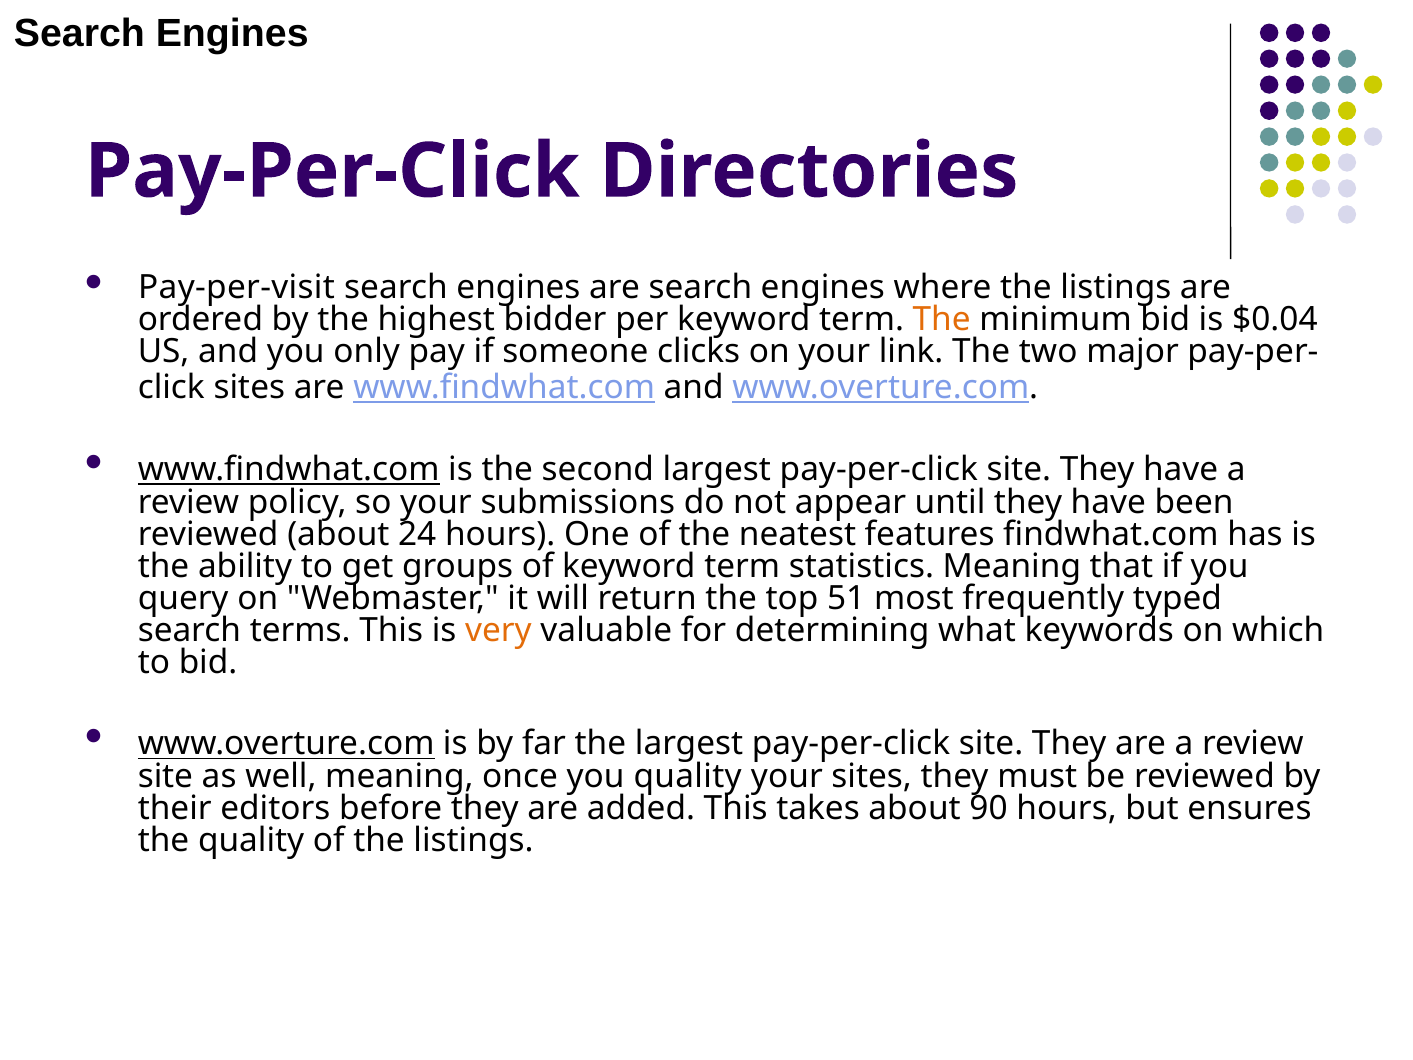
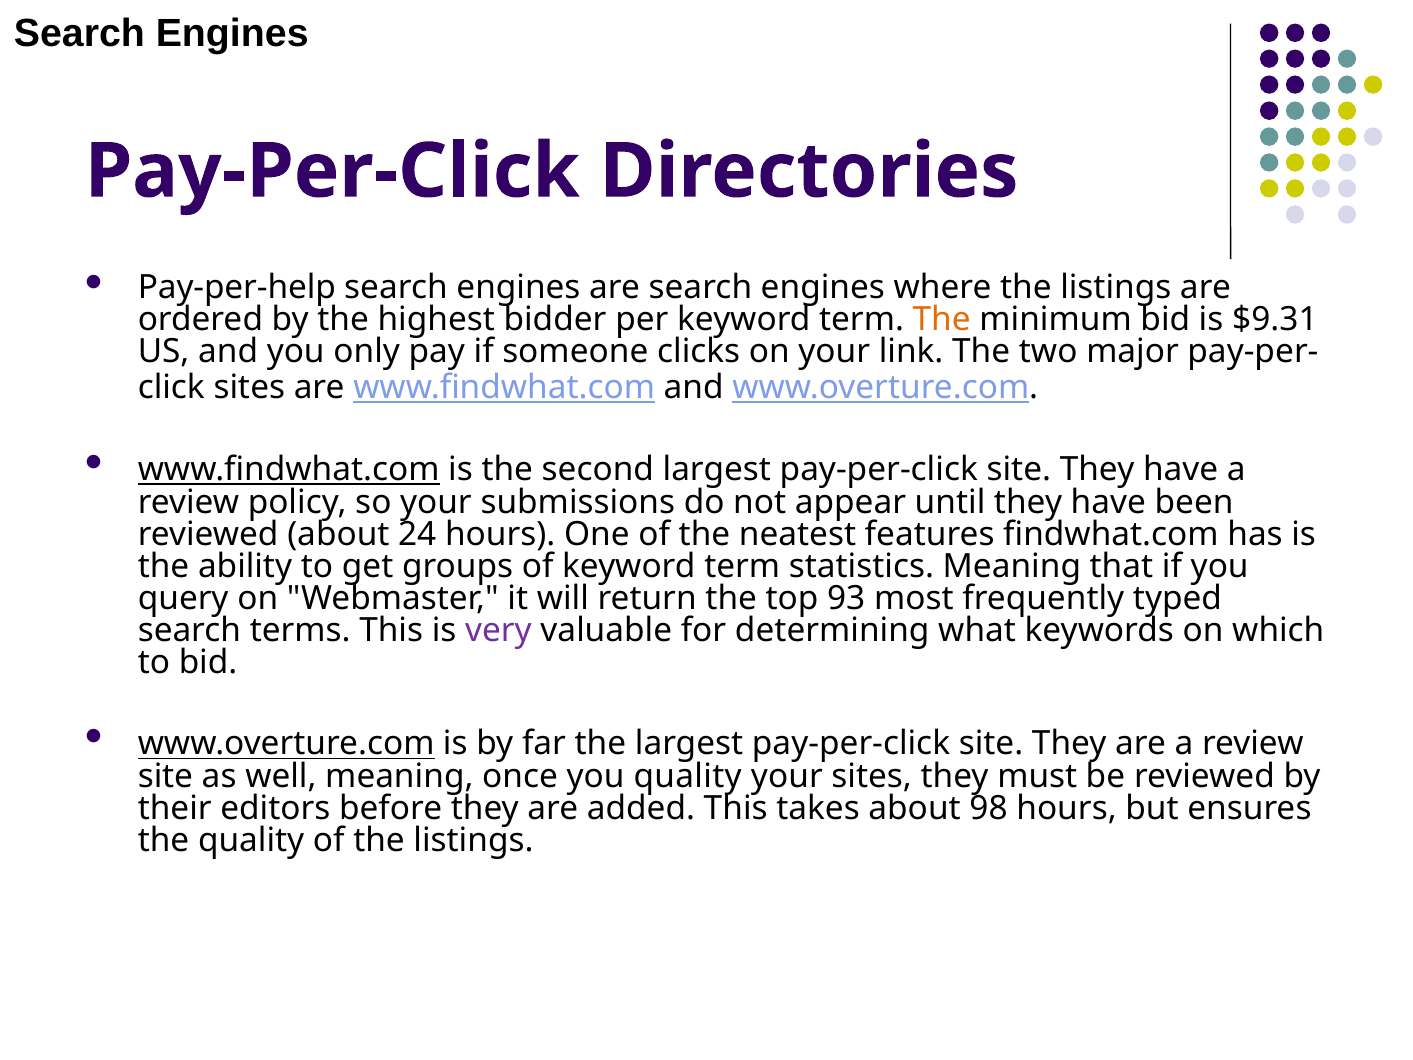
Pay-per-visit: Pay-per-visit -> Pay-per-help (237, 287)
$0.04: $0.04 -> $9.31 (1275, 319)
51: 51 -> 93 (846, 598)
very colour: orange -> purple (498, 630)
90: 90 -> 98 (989, 808)
